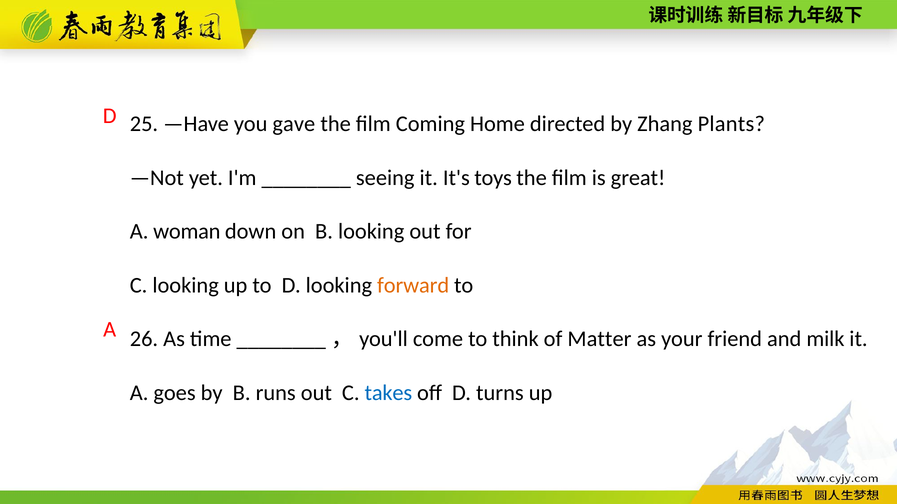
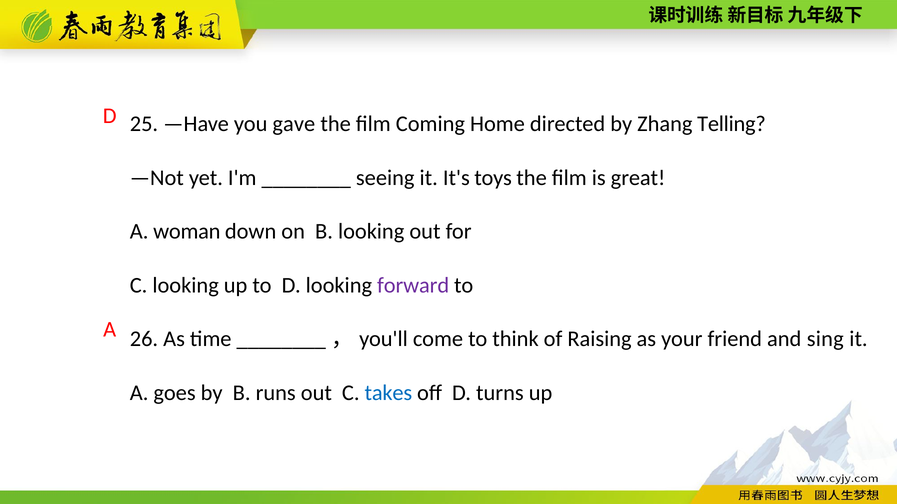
Plants: Plants -> Telling (731, 124)
forward colour: orange -> purple (413, 286)
Matter: Matter -> Raising (600, 339)
milk: milk -> sing (825, 339)
